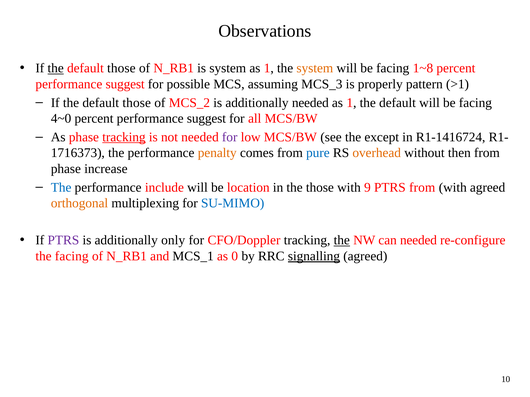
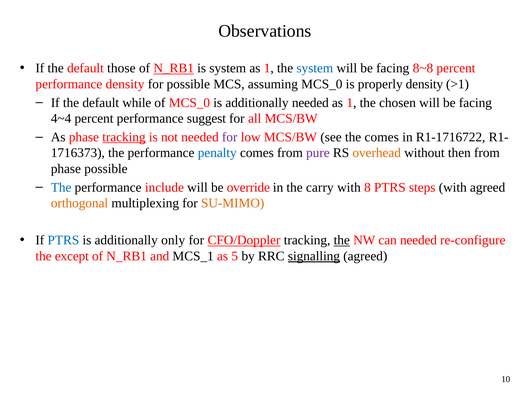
the underline: present -> none (56, 68)
N_RB1 underline: none -> present (174, 68)
system colour: orange -> blue (315, 68)
1~8: 1~8 -> 8~8 (423, 68)
suggest: suggest -> density (125, 84)
assuming MCS_3: MCS_3 -> MCS_0 (322, 84)
properly pattern: pattern -> density (424, 84)
those: those -> while (137, 103)
of MCS_2: MCS_2 -> MCS_0 (189, 103)
1 the default: default -> chosen (398, 103)
4~0: 4~0 -> 4~4 (61, 119)
the except: except -> comes (382, 137)
R1-1416724: R1-1416724 -> R1-1716722 (451, 137)
penalty colour: orange -> blue (217, 153)
pure colour: blue -> purple (318, 153)
phase increase: increase -> possible (106, 169)
location: location -> override (248, 188)
the those: those -> carry (320, 188)
9: 9 -> 8 (367, 188)
PTRS from: from -> steps (422, 188)
SU-MIMO colour: blue -> orange (233, 203)
PTRS colour: purple -> blue (63, 241)
CFO/Doppler underline: none -> present (244, 241)
the facing: facing -> except (72, 256)
0: 0 -> 5 (235, 256)
